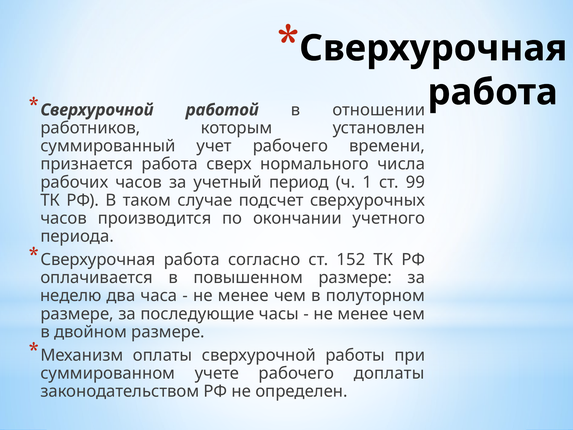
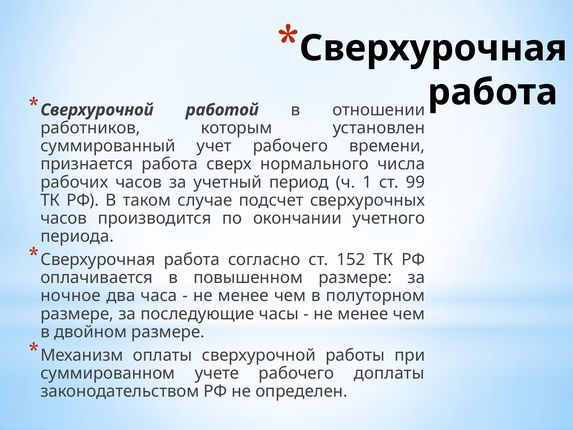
неделю: неделю -> ночное (71, 296)
